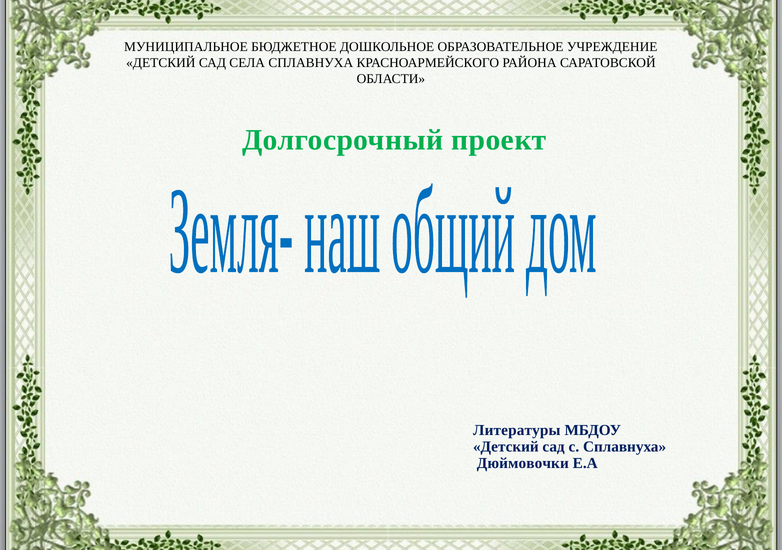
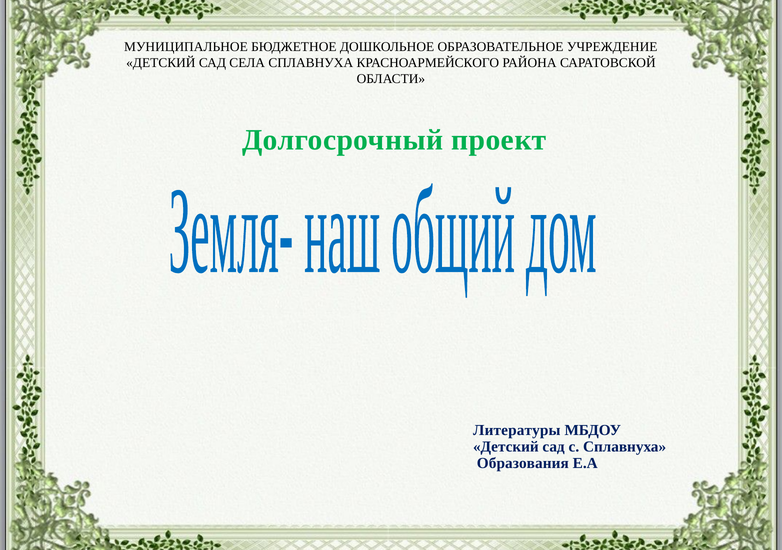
Дюймовочки: Дюймовочки -> Образования (523, 463)
